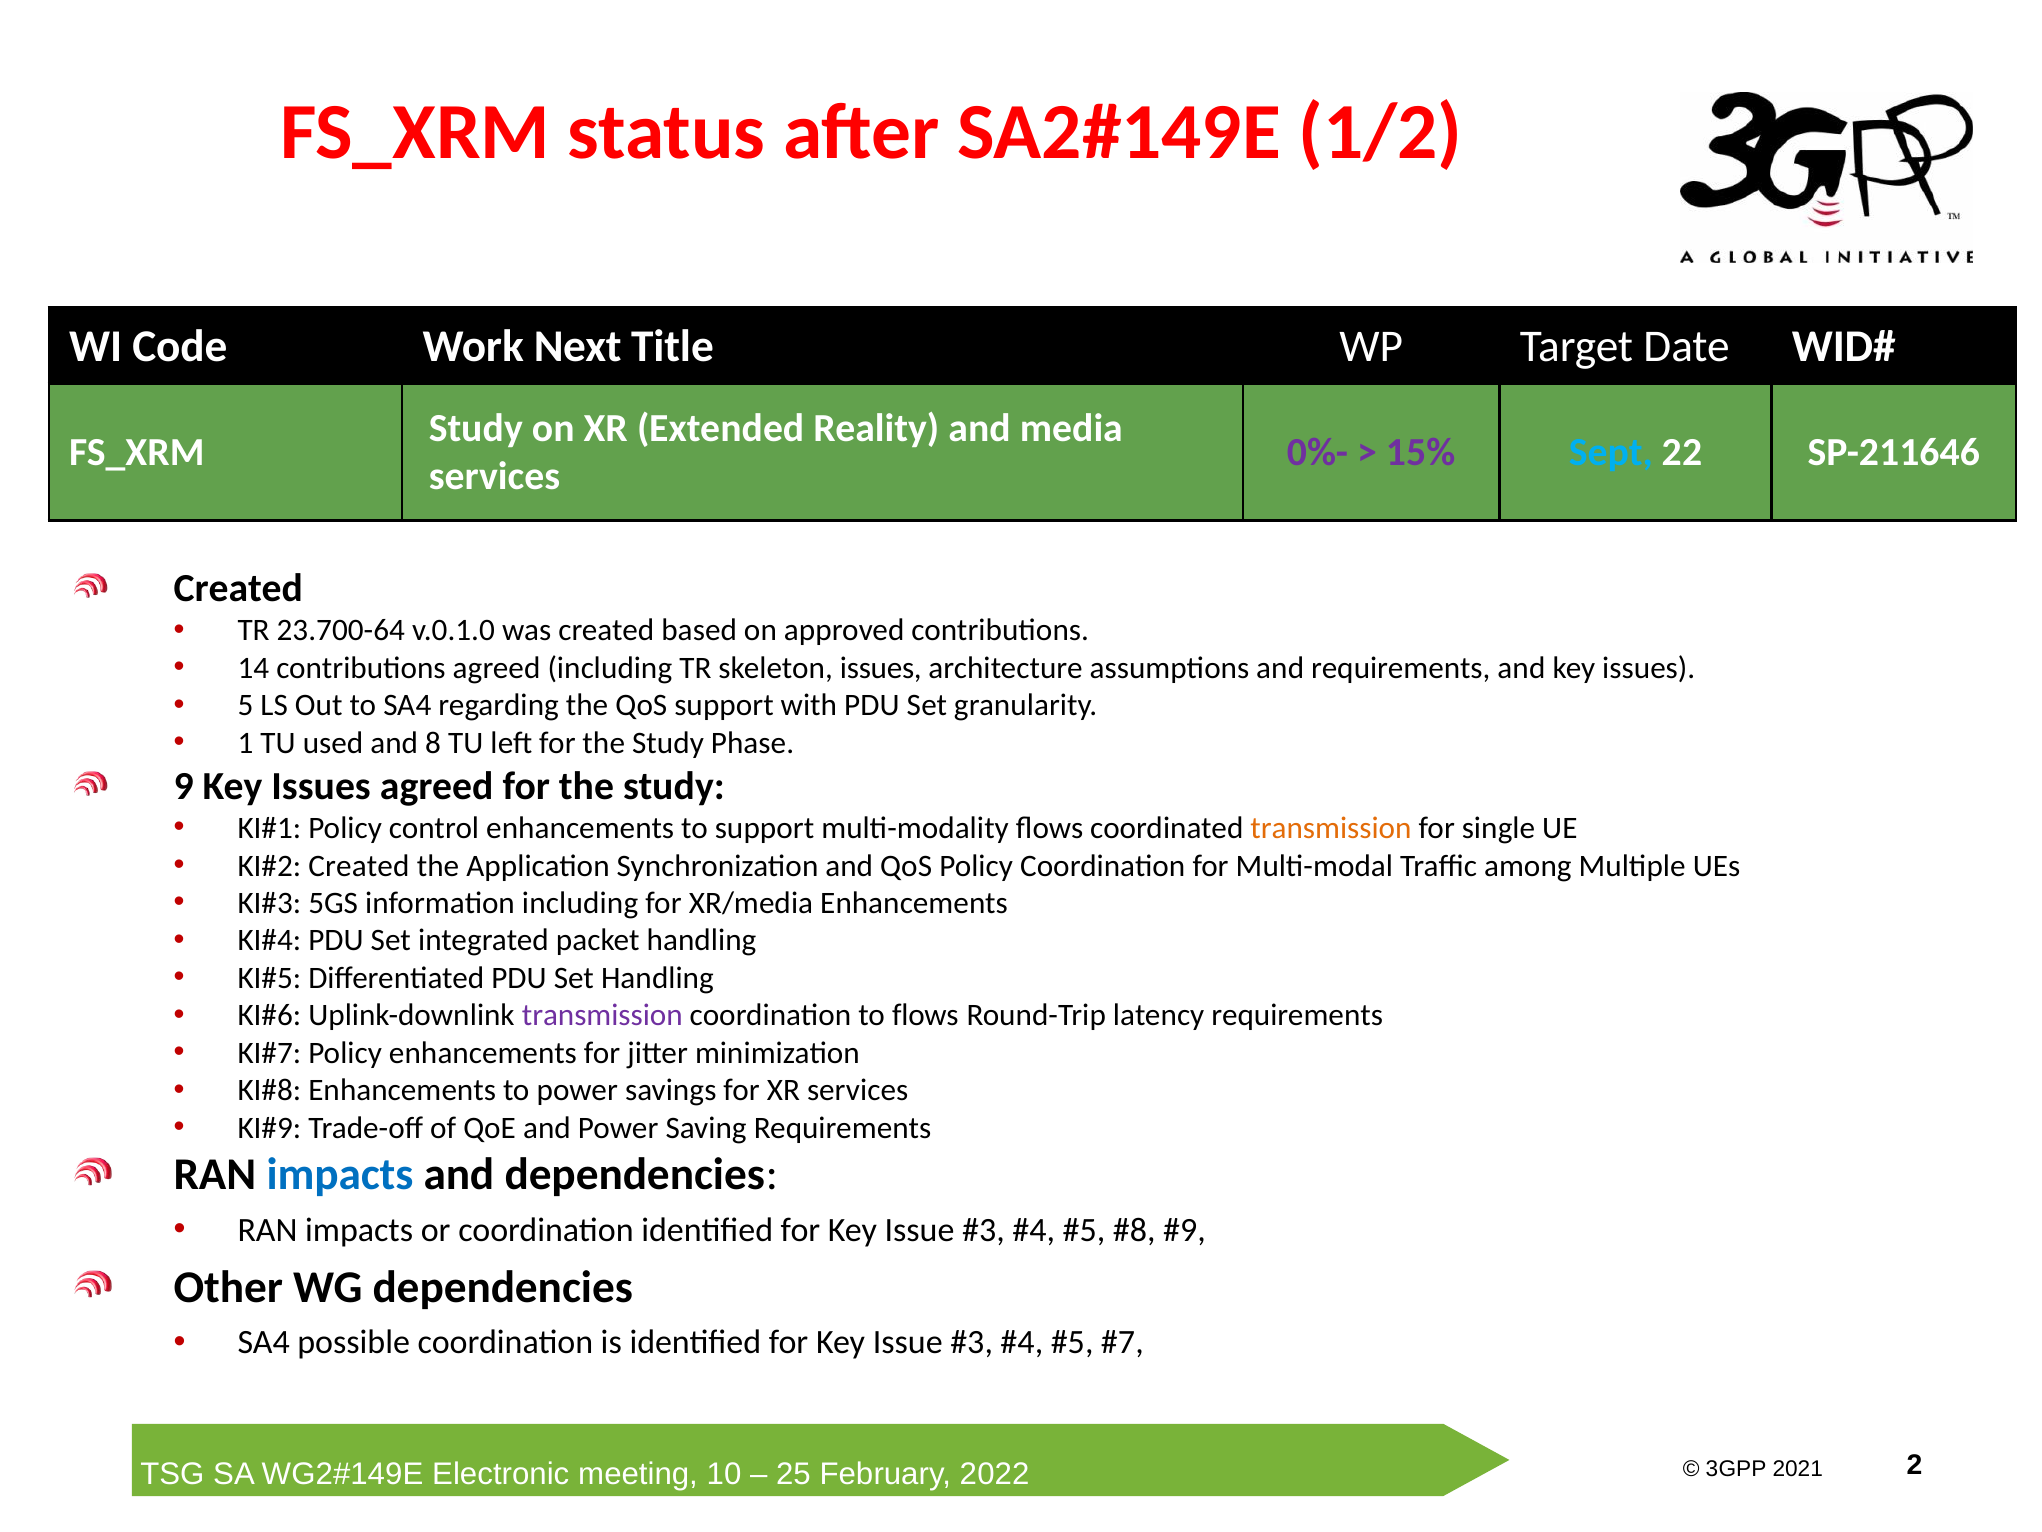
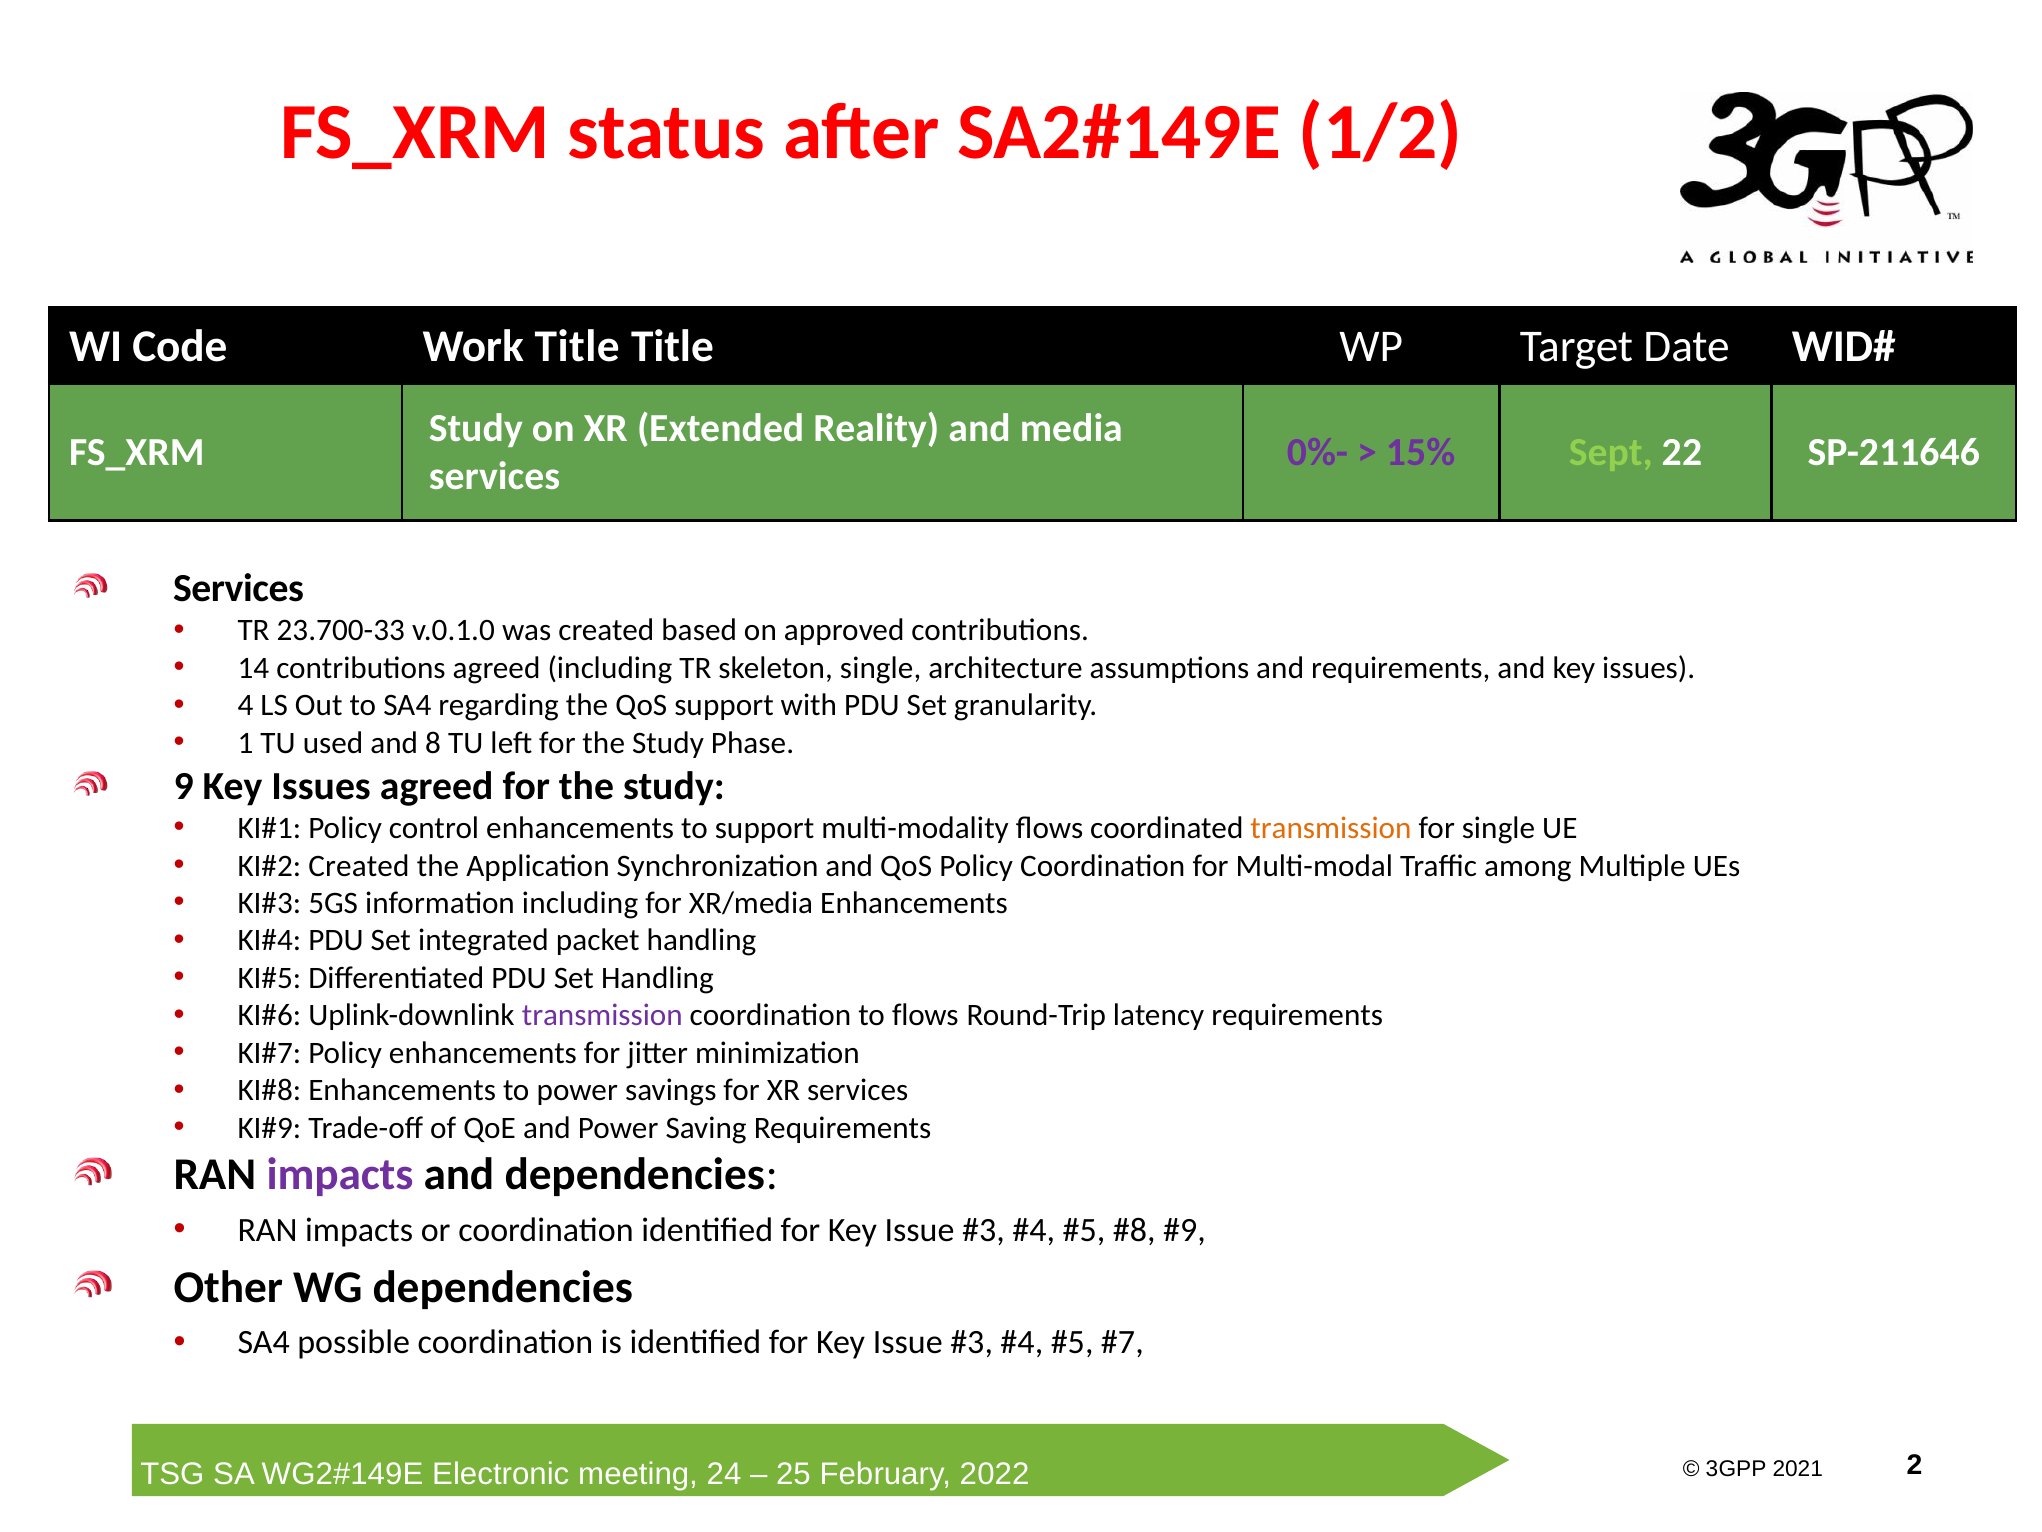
Work Next: Next -> Title (577, 346)
Sept colour: light blue -> light green (1611, 452)
Created: Created -> Services (238, 588)
23.700-64: 23.700-64 -> 23.700-33 (341, 630)
skeleton issues: issues -> single (881, 668)
5: 5 -> 4 (245, 705)
impacts colour: blue -> purple (340, 1175)
10: 10 -> 24 (724, 1474)
